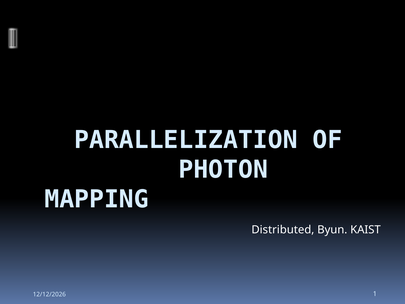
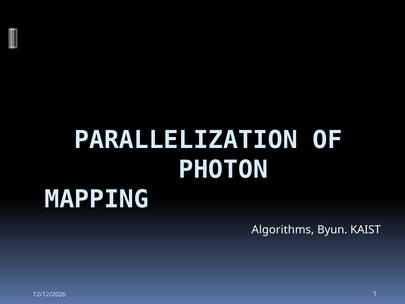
Distributed: Distributed -> Algorithms (283, 230)
